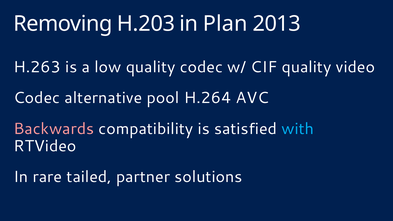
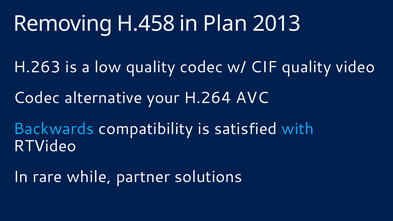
H.203: H.203 -> H.458 (146, 24)
pool: pool -> your (163, 98)
Backwards colour: pink -> light blue (54, 129)
tailed: tailed -> while (89, 177)
